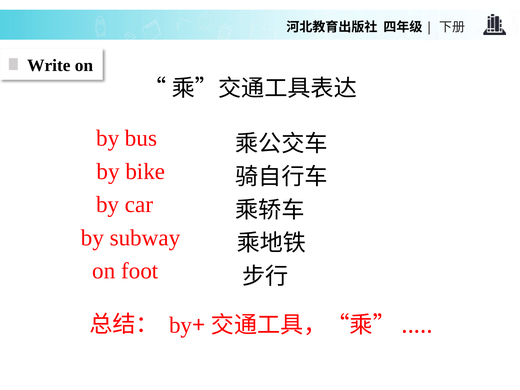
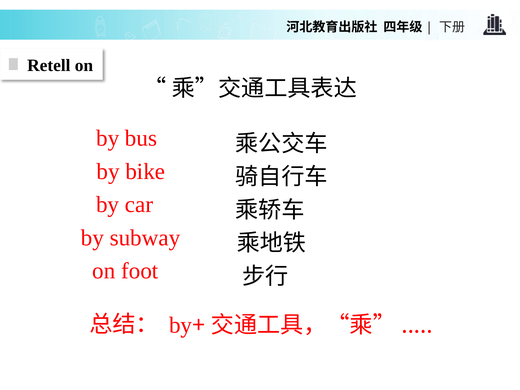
Write: Write -> Retell (49, 65)
